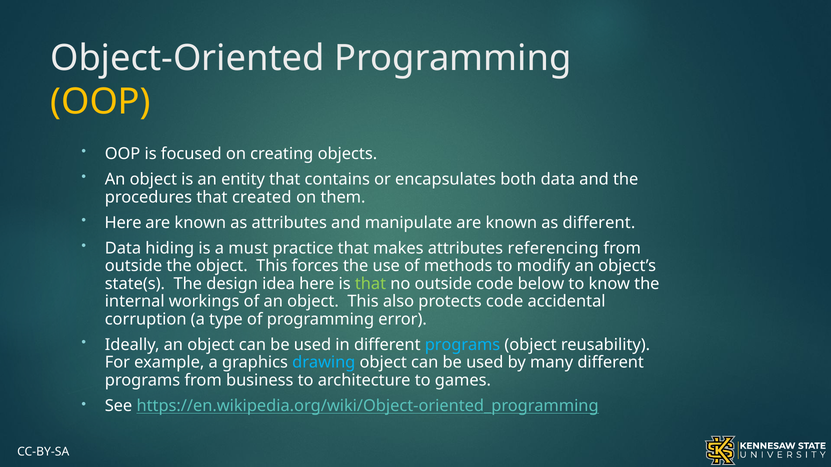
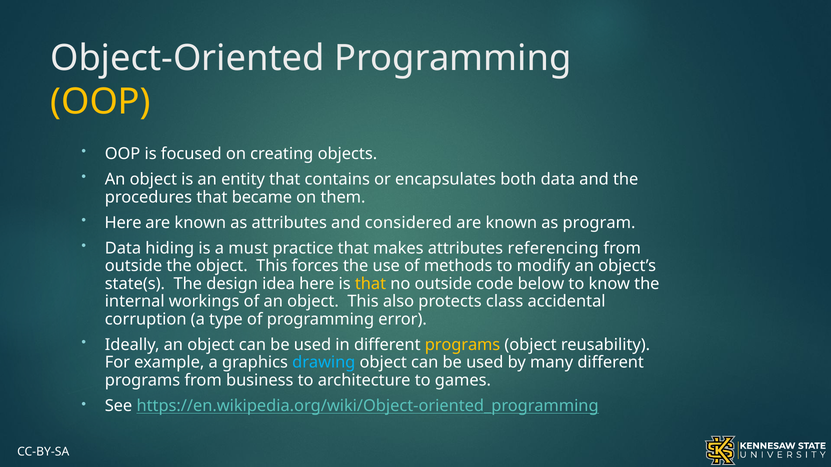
created: created -> became (262, 197)
manipulate: manipulate -> considered (408, 223)
as different: different -> program (599, 223)
that colour: light green -> yellow (370, 284)
protects code: code -> class (505, 302)
programs colour: light blue -> yellow (463, 345)
